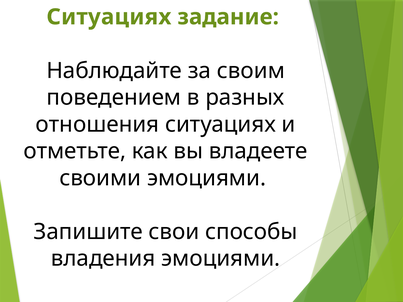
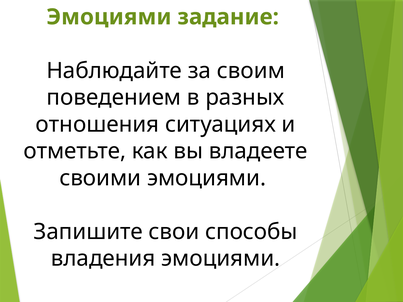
Ситуациях: Ситуациях -> Эмоциями (109, 17)
